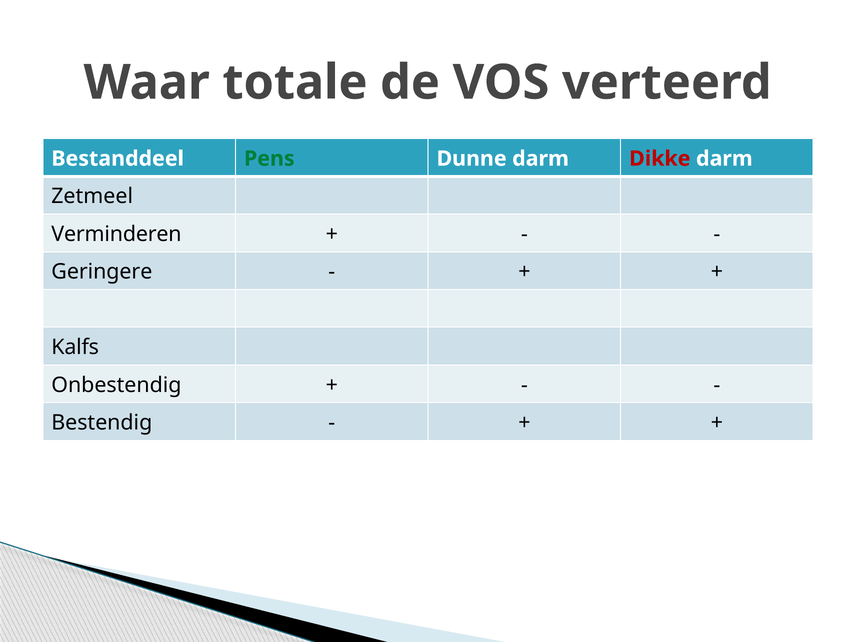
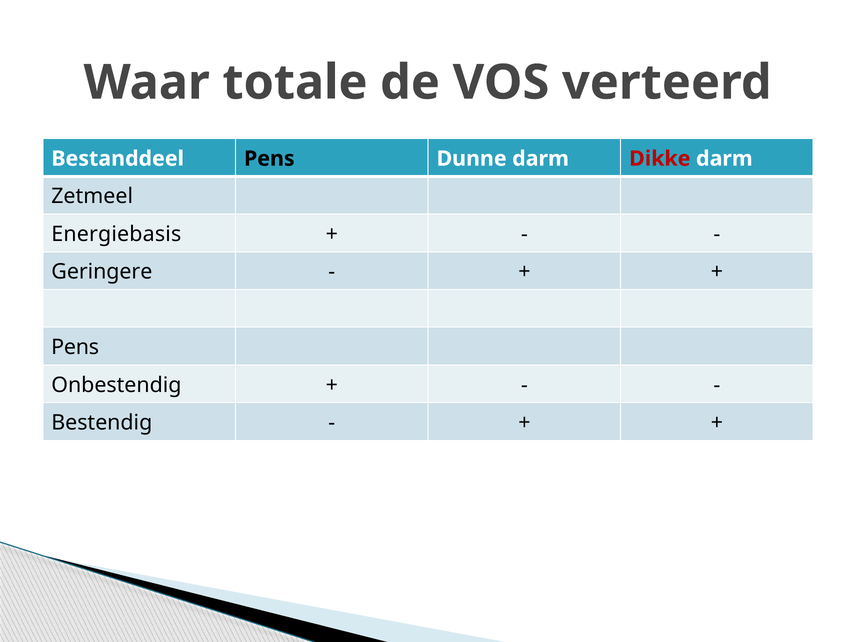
Pens colour: green -> black (269, 159)
Verminderen: Verminderen -> Energiebasis (116, 234)
Kalfs: Kalfs -> Pens (75, 347)
